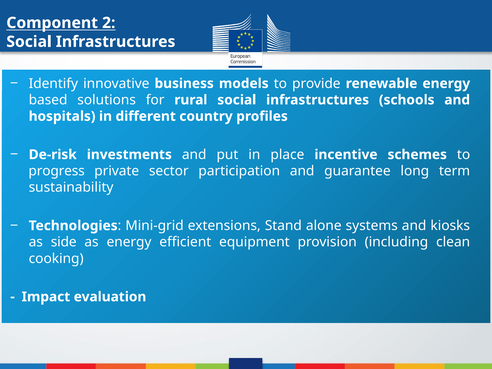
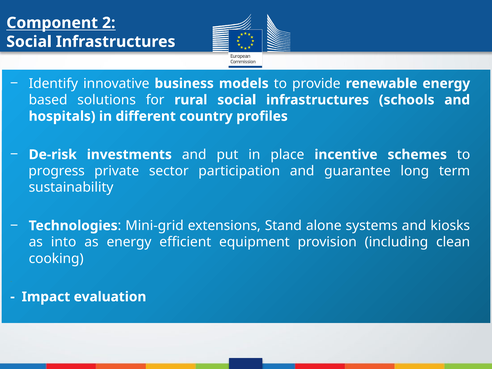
side: side -> into (64, 242)
